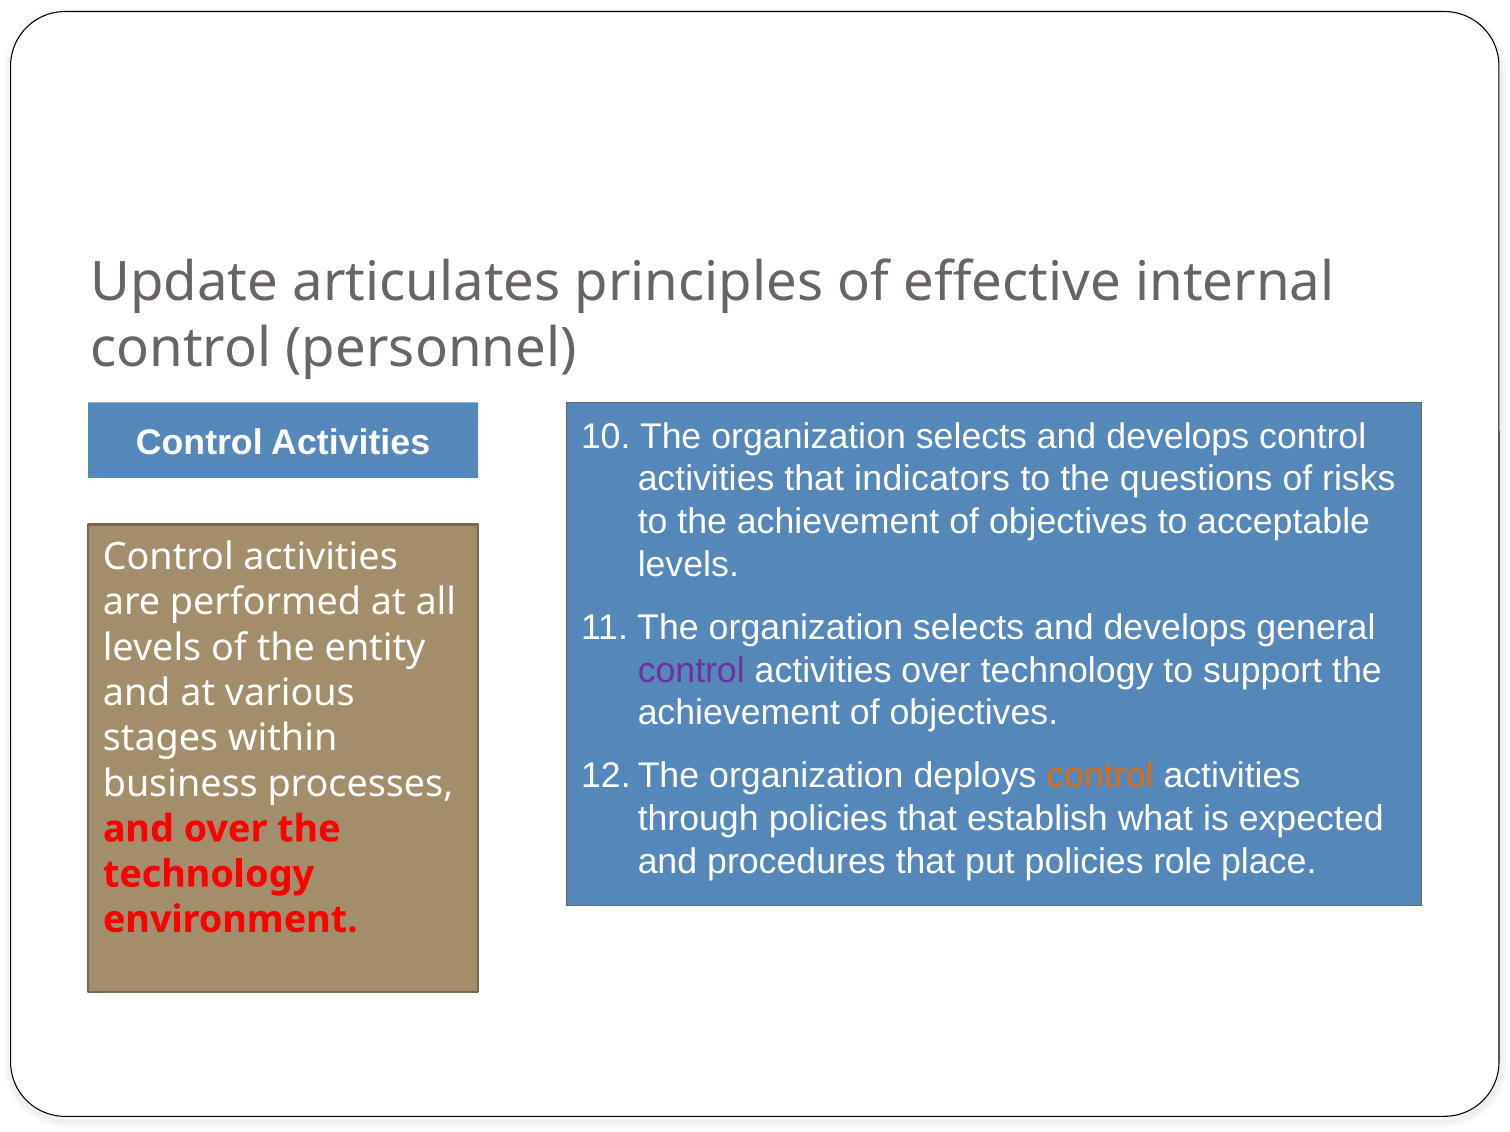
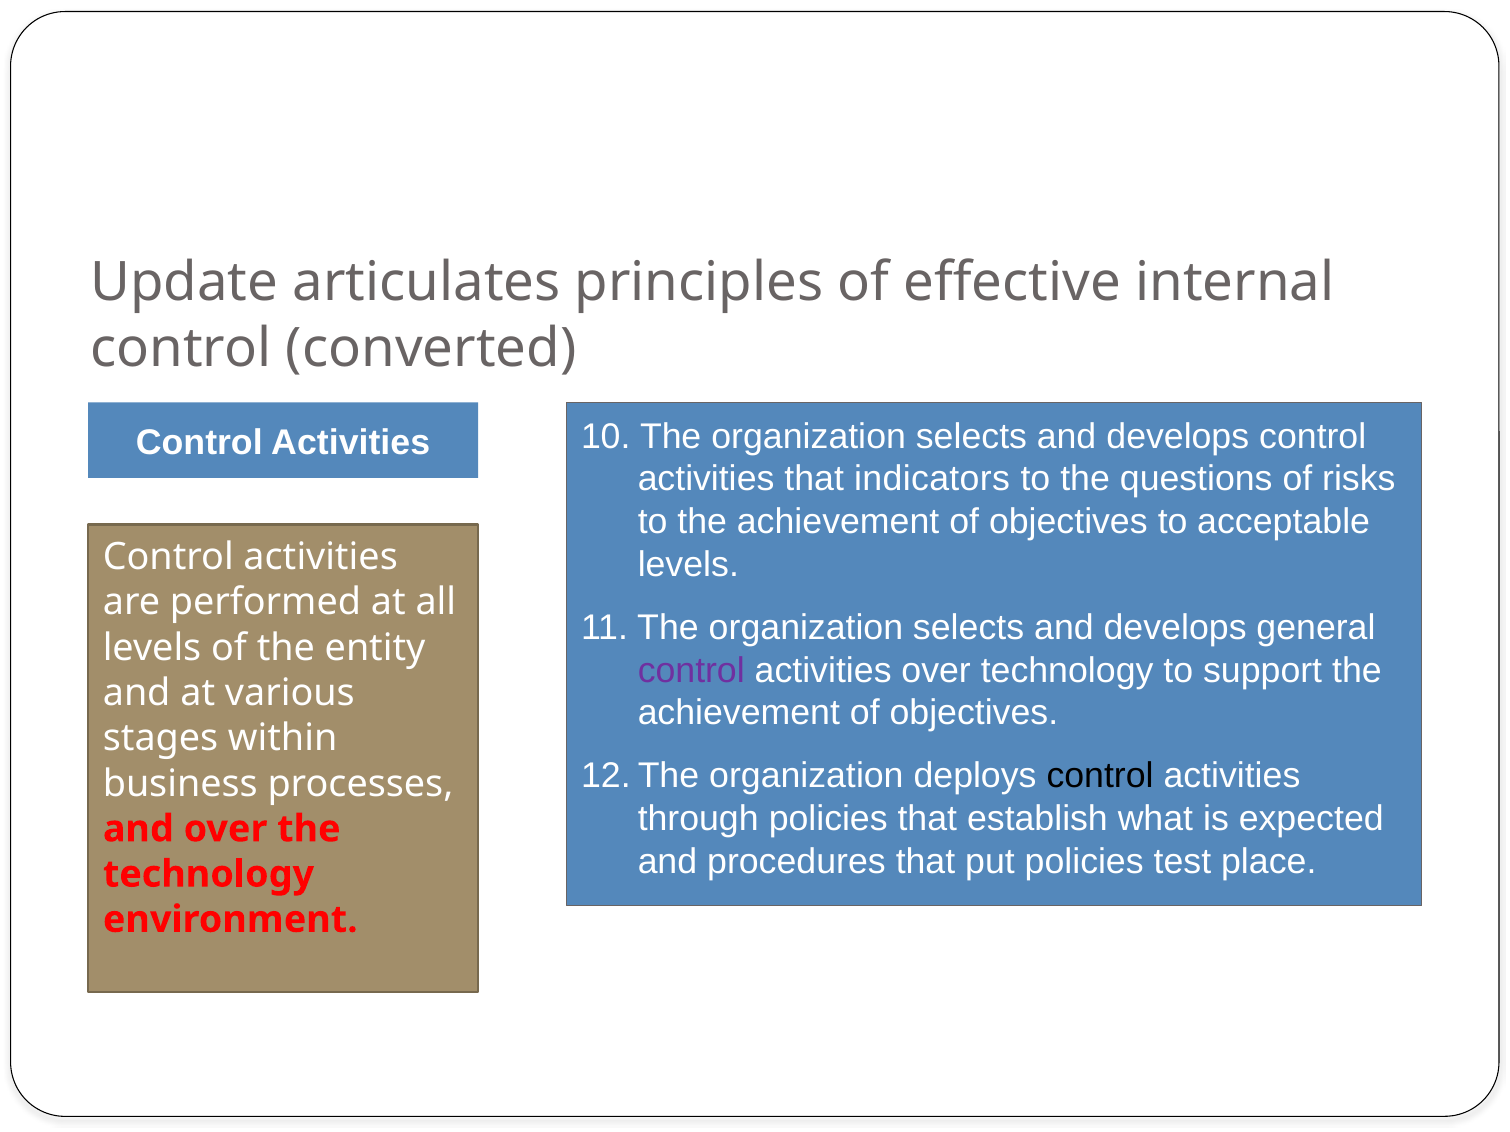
personnel: personnel -> converted (431, 348)
control colour: orange -> black (1100, 776)
role: role -> test (1182, 862)
